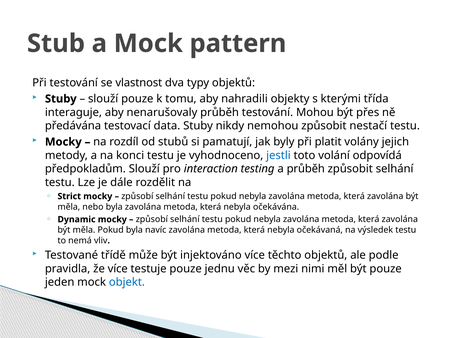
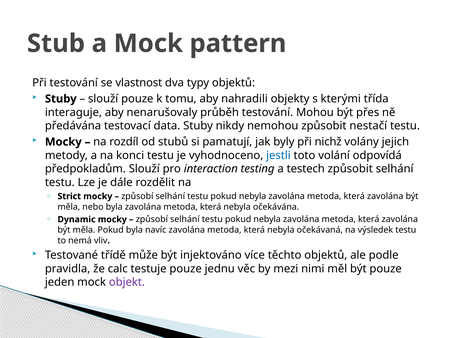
platit: platit -> nichž (328, 142)
a průběh: průběh -> testech (306, 169)
že více: více -> calc (118, 268)
objekt colour: blue -> purple (127, 282)
